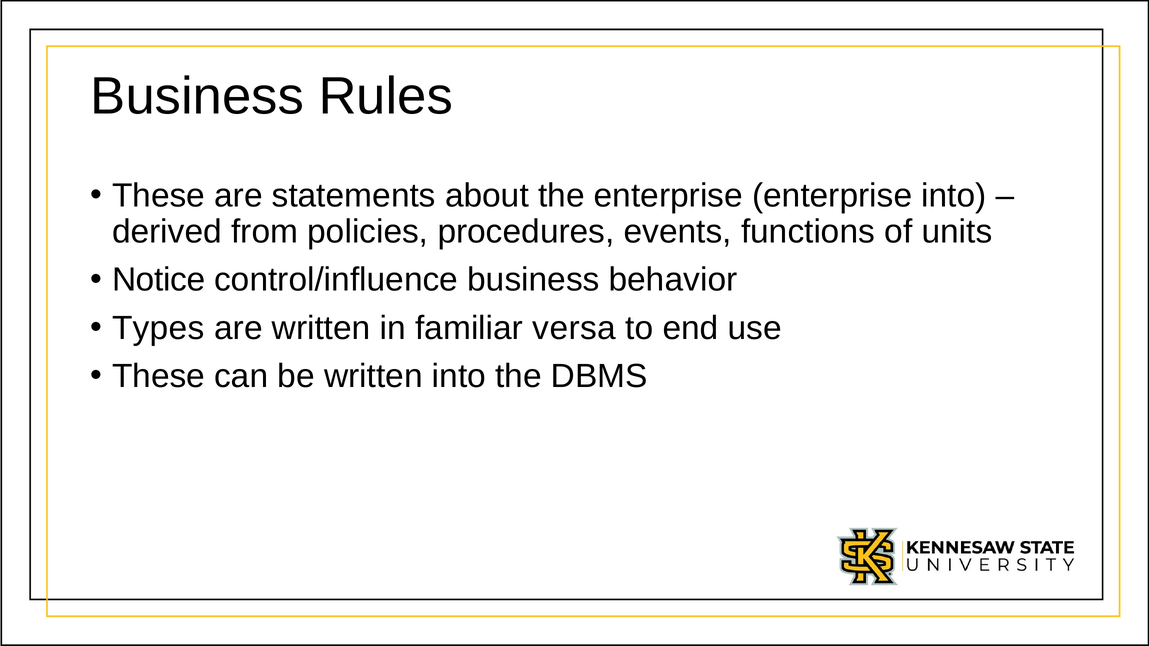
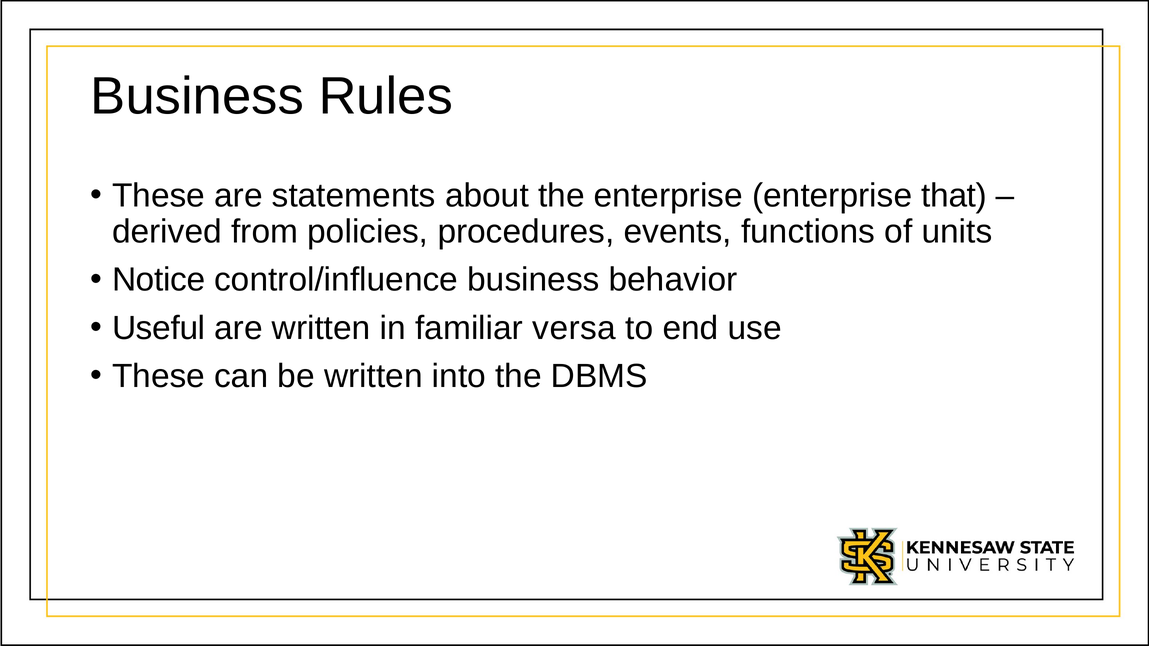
enterprise into: into -> that (954, 196)
Types: Types -> Useful (159, 328)
